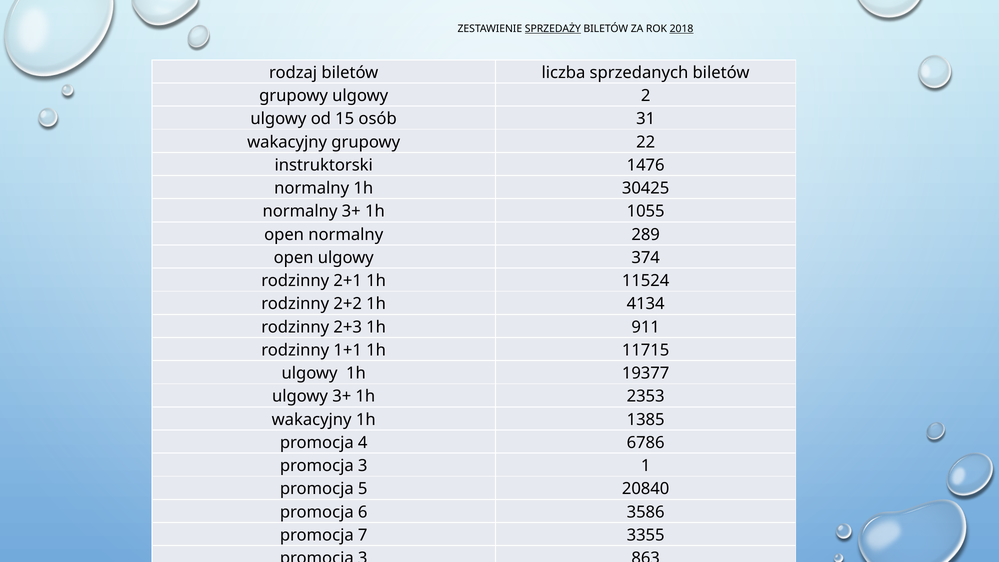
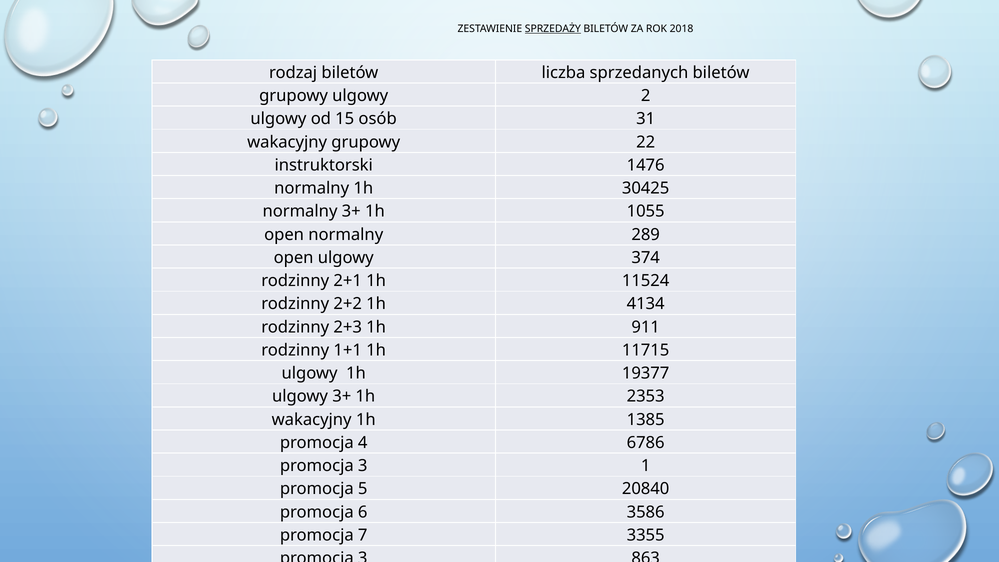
2018 underline: present -> none (682, 29)
